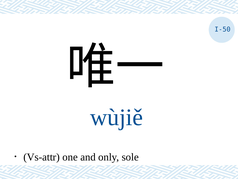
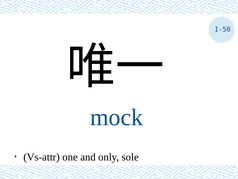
wùjiě: wùjiě -> mock (117, 117)
